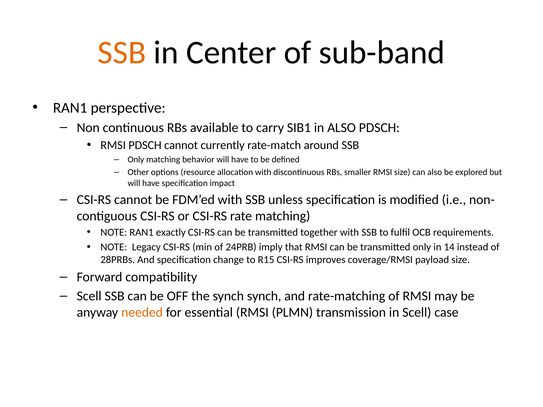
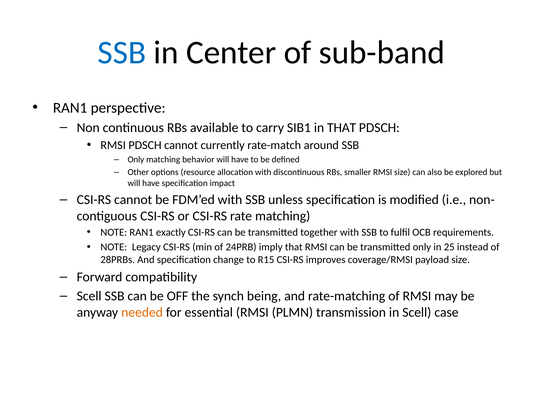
SSB colour: orange -> blue (122, 53)
in ALSO: ALSO -> THAT (342, 128)
14: 14 -> 25 (449, 247)
synch synch: synch -> being (264, 296)
